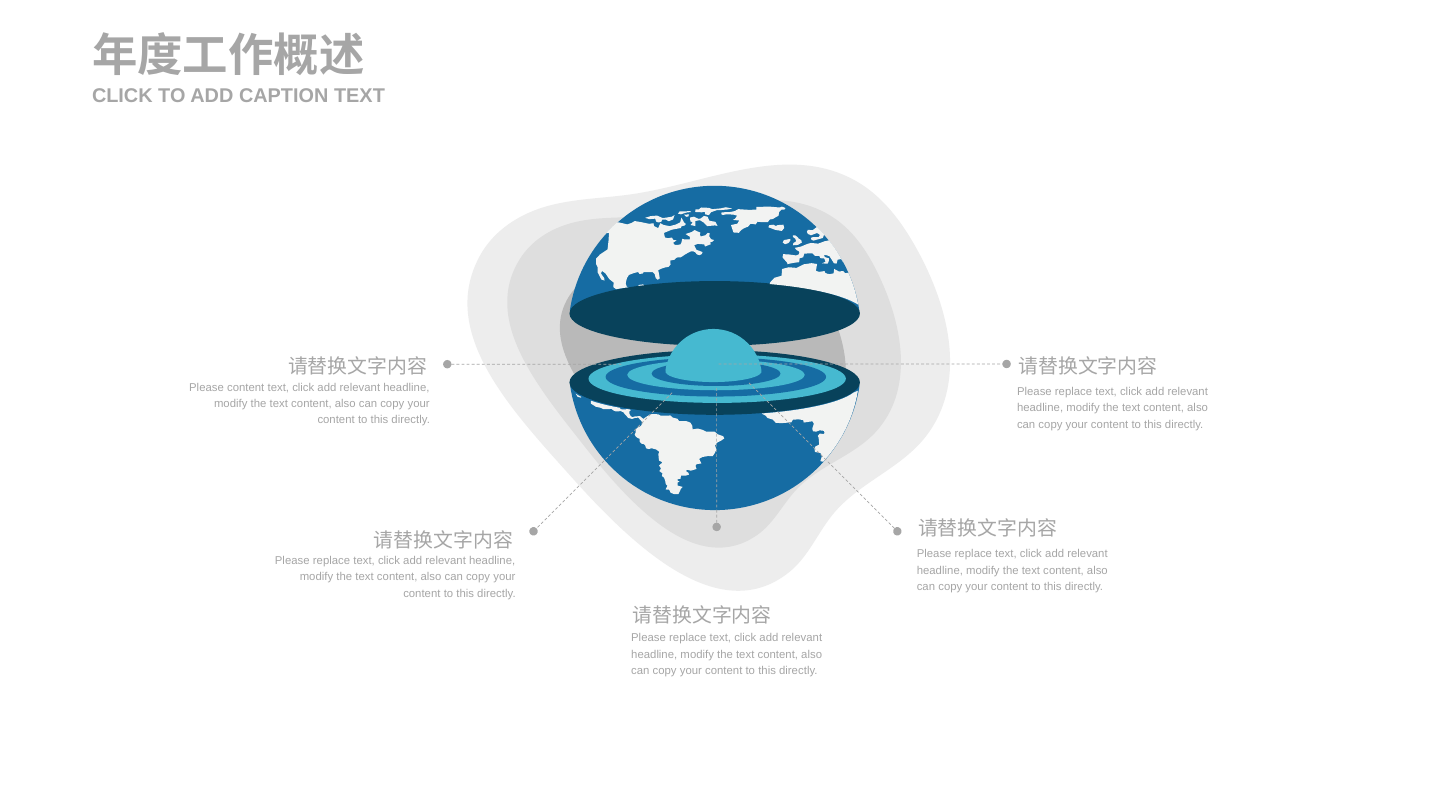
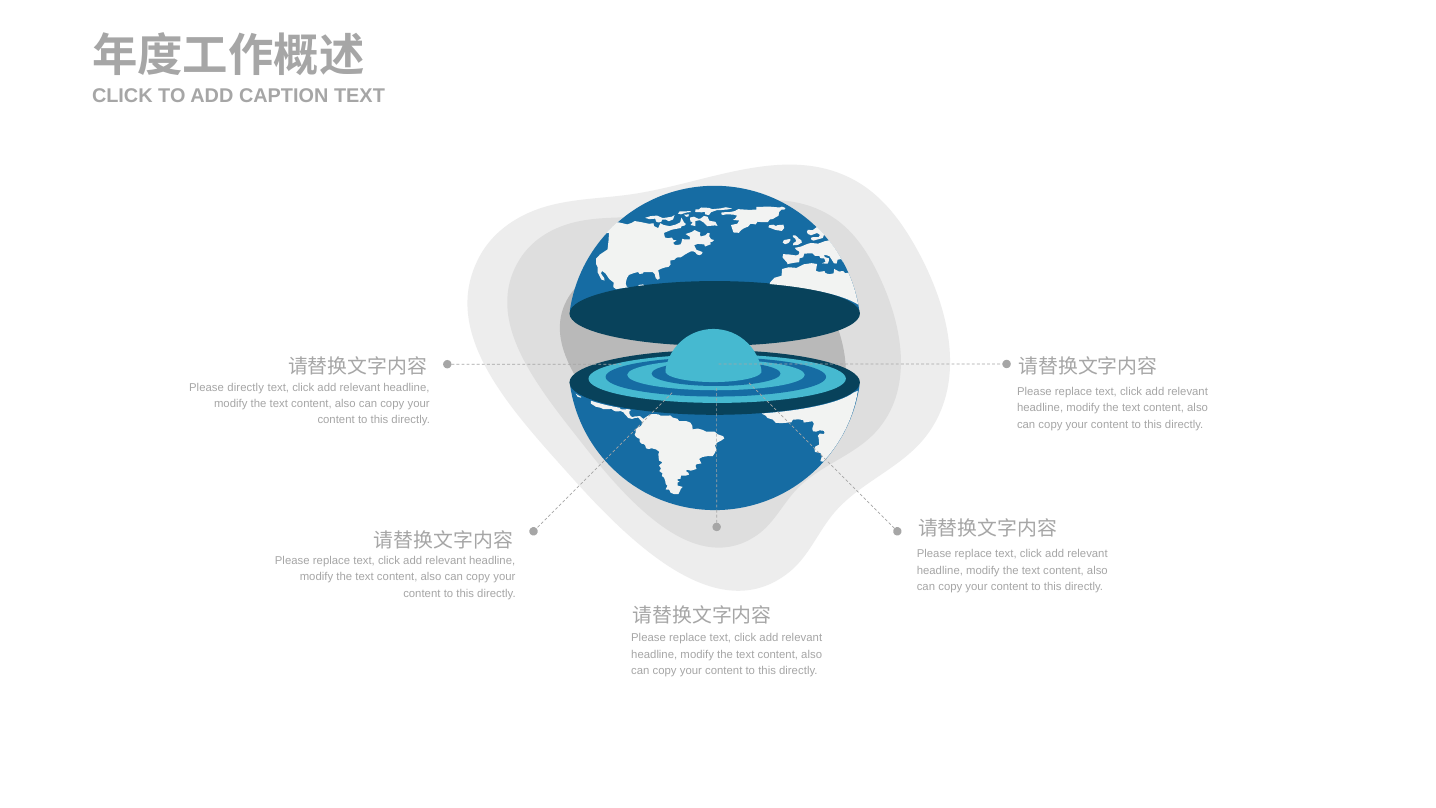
Please content: content -> directly (246, 387)
